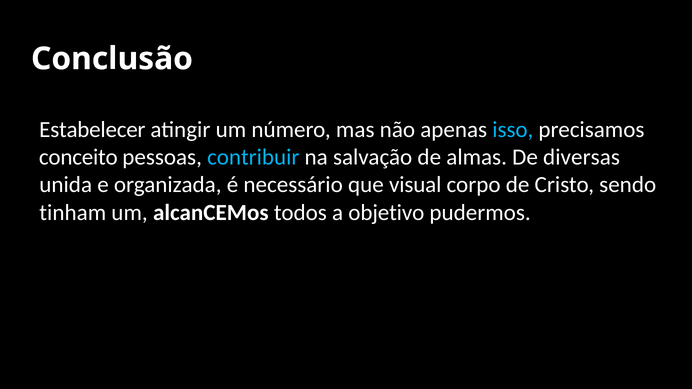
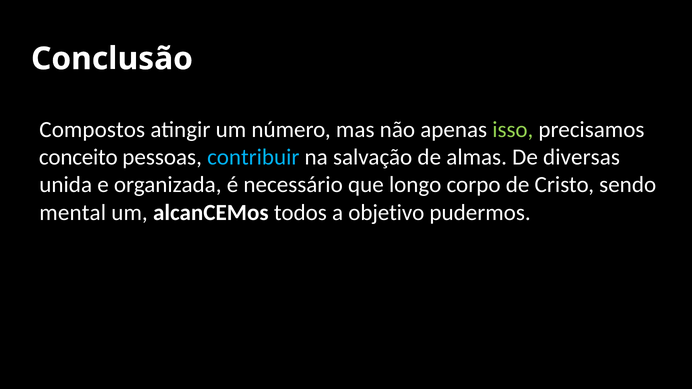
Estabelecer: Estabelecer -> Compostos (92, 130)
isso colour: light blue -> light green (513, 130)
visual: visual -> longo (415, 185)
tinham: tinham -> mental (73, 213)
